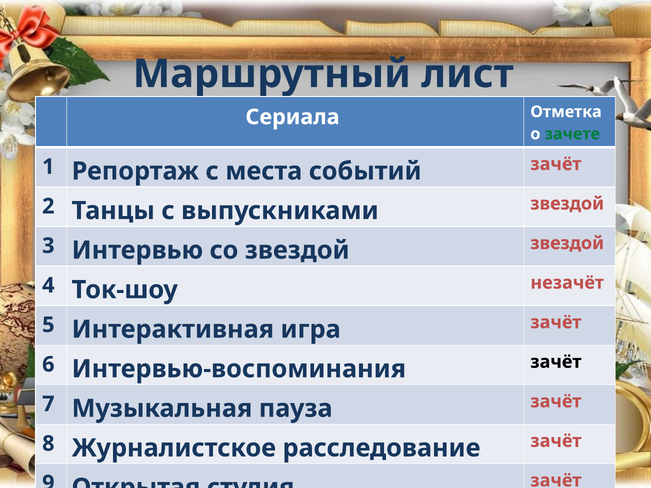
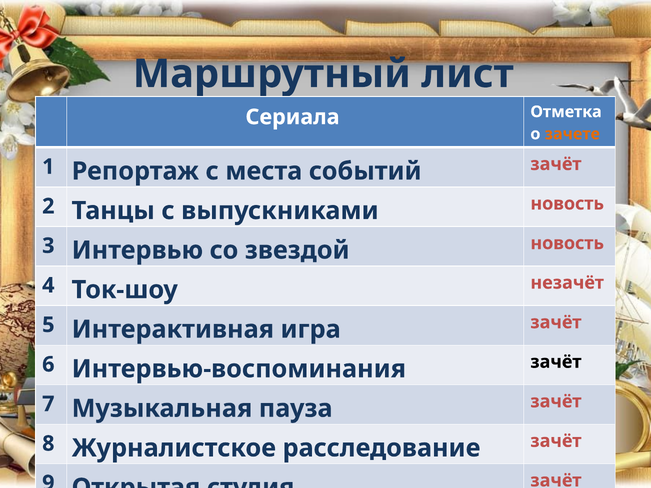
зачете colour: green -> orange (572, 134)
звездой: звездой -> новость (567, 204)
звездой: звездой -> новость (567, 243)
